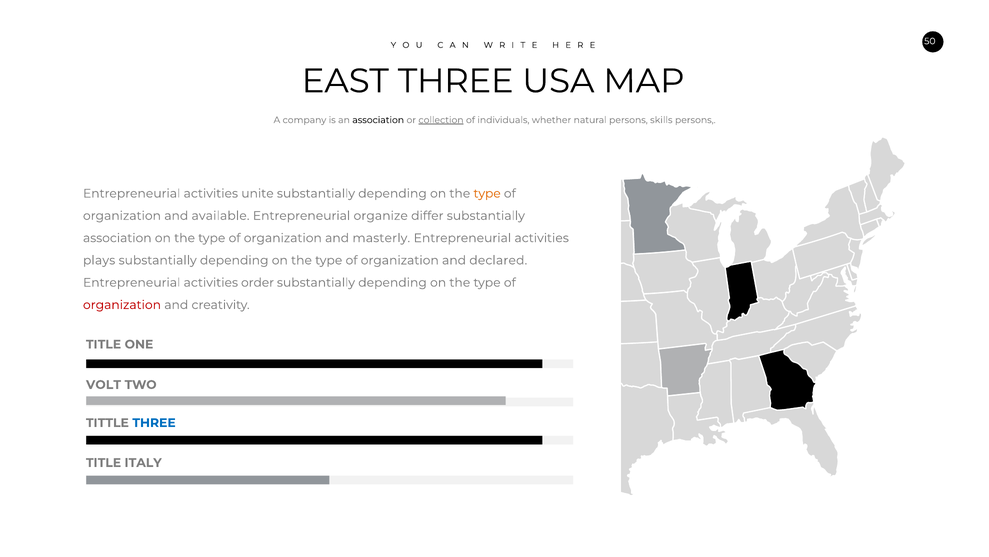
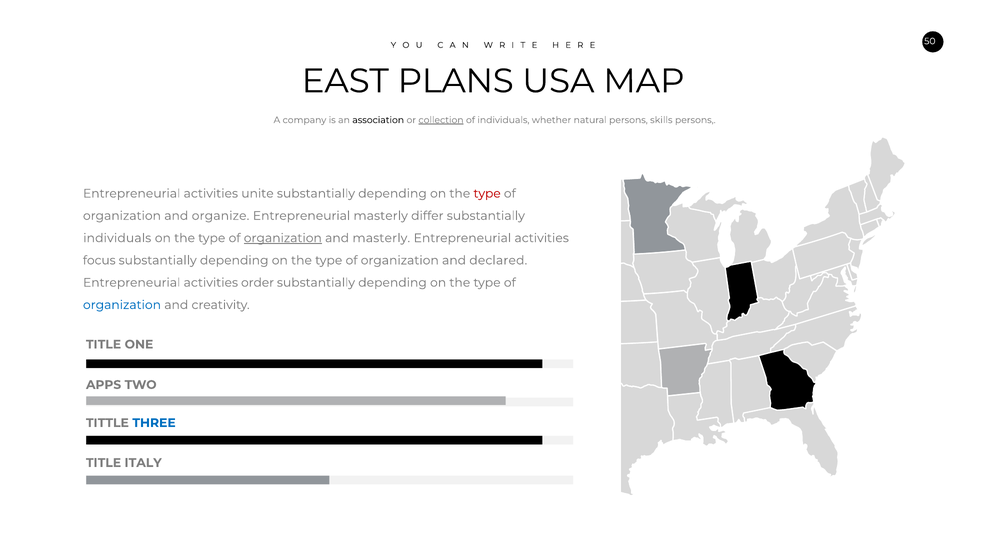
EAST THREE: THREE -> PLANS (456, 81)
type colour: orange -> red (487, 193)
available: available -> organize (220, 216)
Entrepreneurial organize: organize -> masterly (381, 216)
association: association -> individuals (117, 238)
organization underline: none -> present (283, 238)
plays: plays -> focus (99, 260)
organization colour: red -> blue (122, 305)
VOLT: VOLT -> APPS (104, 384)
